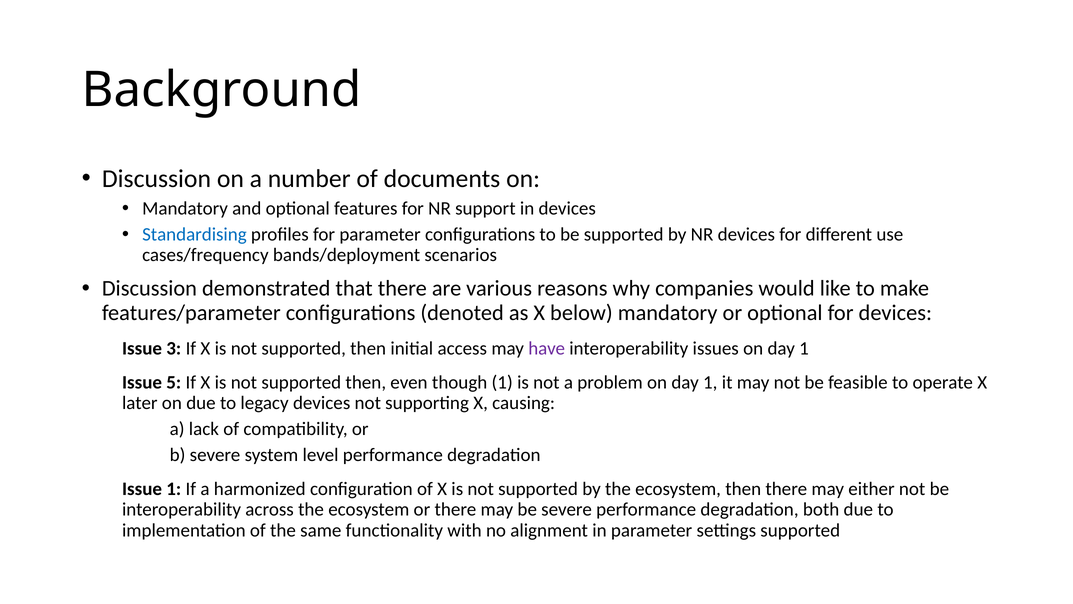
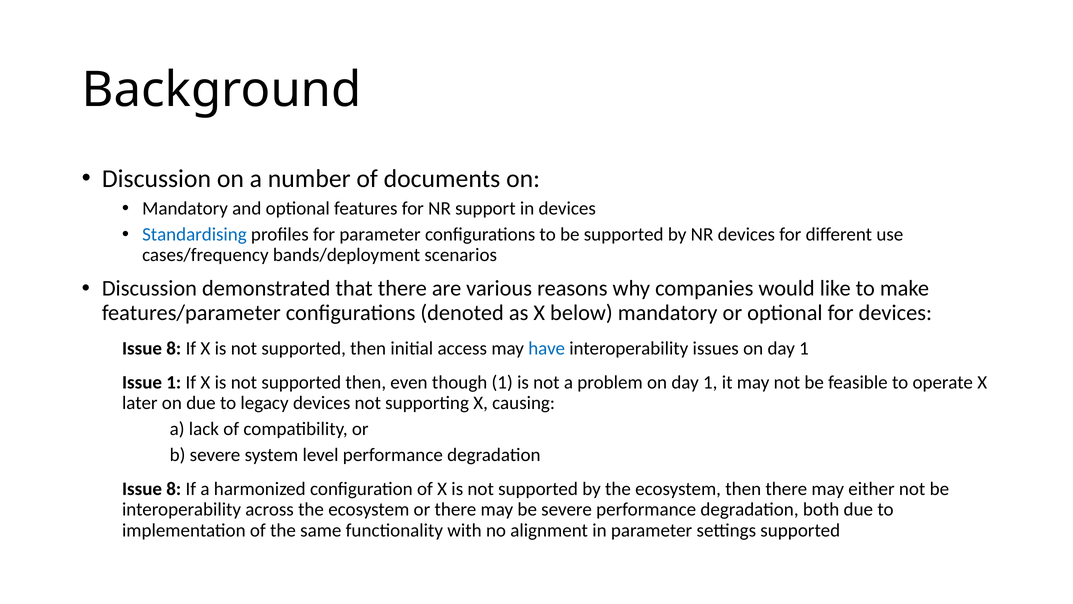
3: 3 -> 8 (174, 348)
have colour: purple -> blue (547, 348)
Issue 5: 5 -> 1 (174, 382)
1: 1 -> 8 (174, 489)
